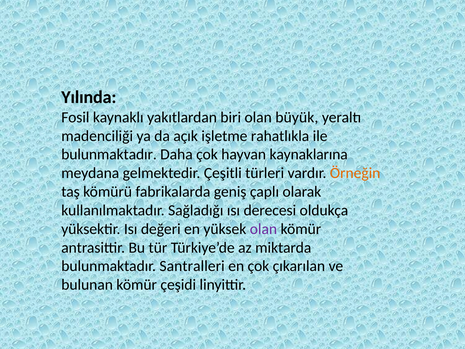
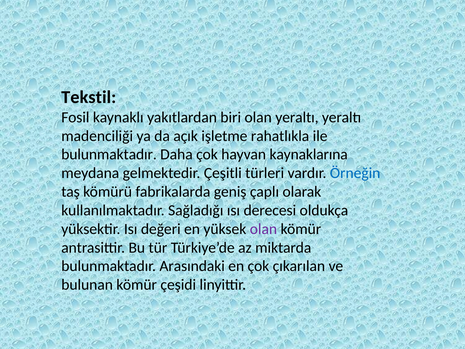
Yılında: Yılında -> Tekstil (89, 97)
olan büyük: büyük -> yeraltı (297, 117)
Örneğin colour: orange -> blue (355, 173)
Santralleri: Santralleri -> Arasındaki (192, 266)
